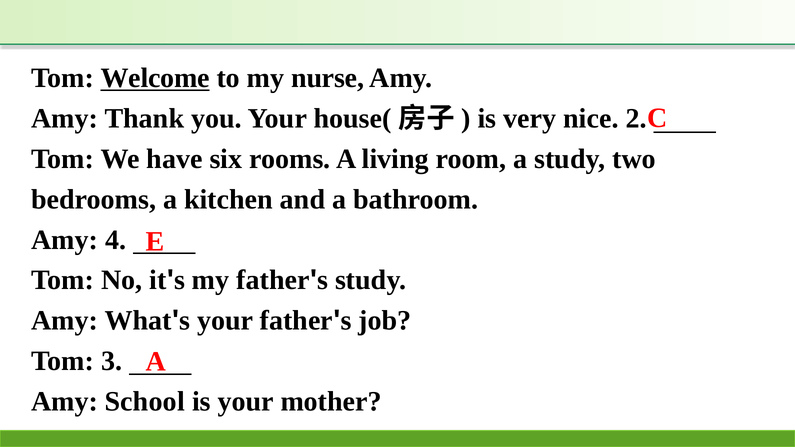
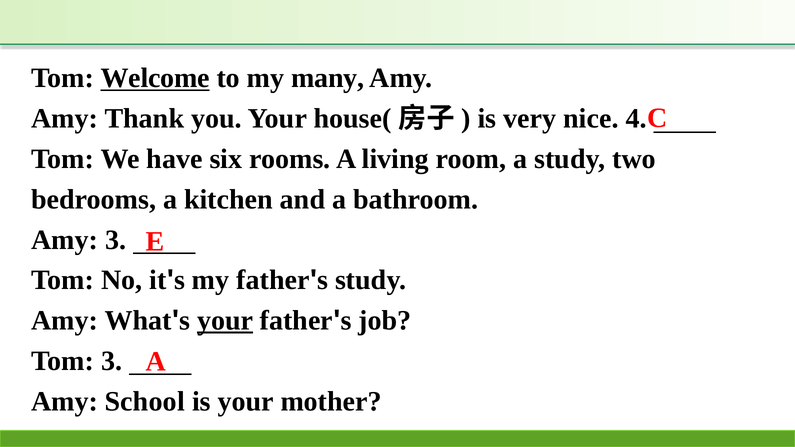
nurse: nurse -> many (328, 78)
2: 2 -> 4 (636, 119)
Amy 4: 4 -> 3 (116, 240)
your underline: none -> present (225, 321)
